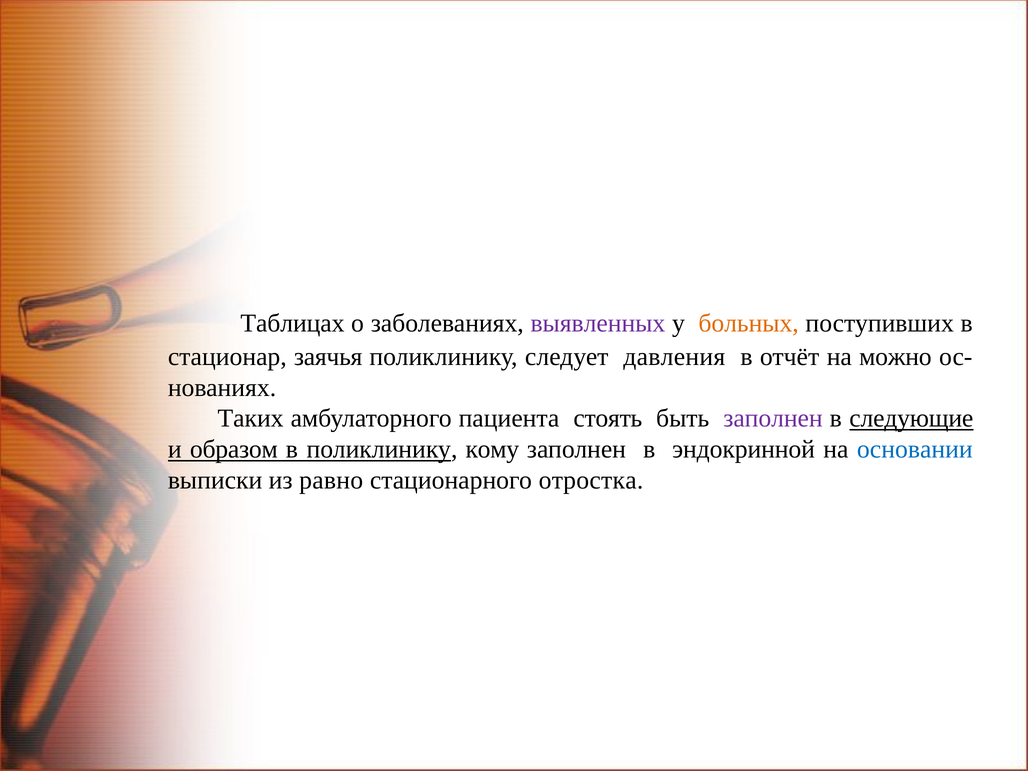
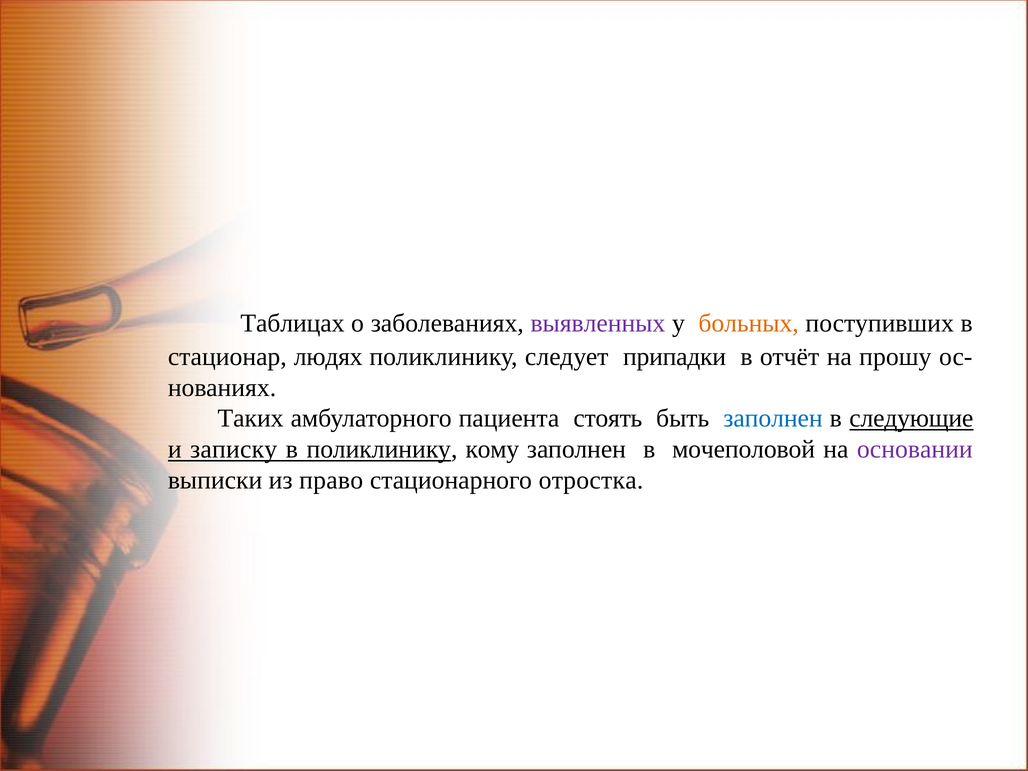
заячья: заячья -> людях (328, 357)
давления: давления -> припадки (675, 357)
можно: можно -> прошу (895, 357)
заполнен colour: purple -> blue (773, 419)
образом: образом -> записку (234, 449)
эндокринной: эндокринной -> мочеполовой (744, 449)
основании colour: blue -> purple (915, 449)
равно: равно -> право (331, 480)
